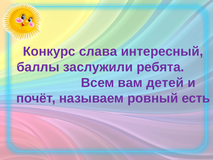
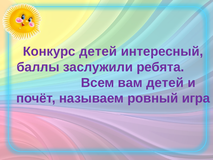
Конкурс слава: слава -> детей (98, 51)
есть: есть -> игра (196, 98)
